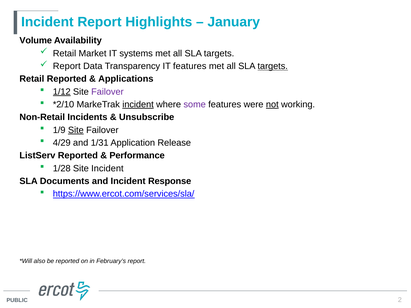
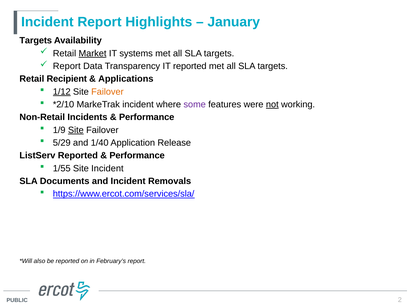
Volume: Volume -> Targets (36, 41)
Market underline: none -> present (93, 53)
IT features: features -> reported (190, 66)
targets underline: present -> none (273, 66)
Retail Reported: Reported -> Recipient (67, 79)
Failover colour: purple -> orange (107, 92)
incident underline: present -> none (138, 105)
Unsubscribe: Unsubscribe -> Performance (147, 117)
4/29: 4/29 -> 5/29 (62, 143)
1/31: 1/31 -> 1/40 (100, 143)
1/28: 1/28 -> 1/55 (62, 169)
Response: Response -> Removals (170, 181)
